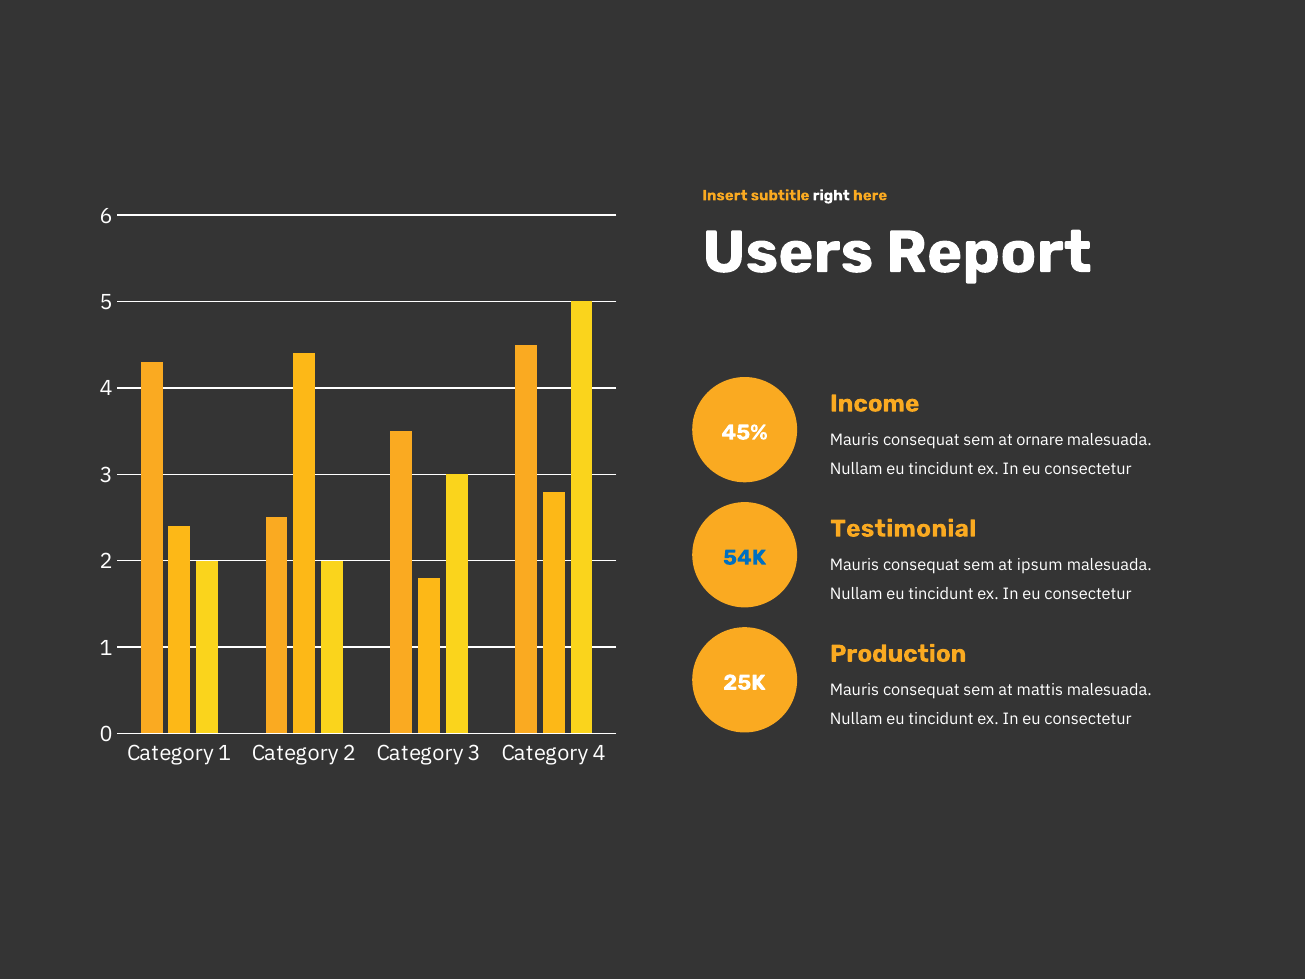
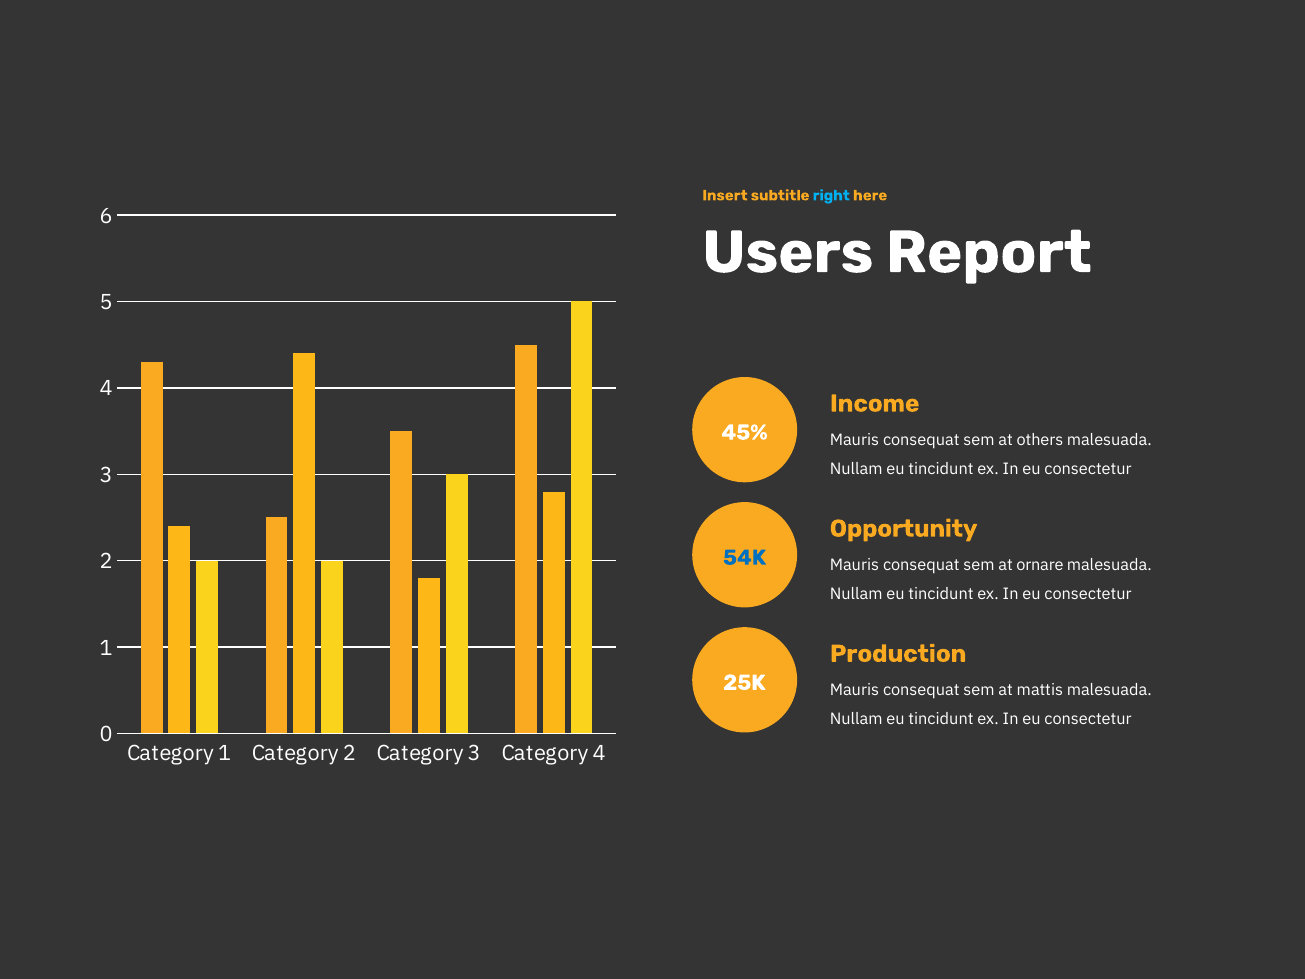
right colour: white -> light blue (831, 195)
ornare: ornare -> others (1040, 440)
Testimonial: Testimonial -> Opportunity (904, 528)
ipsum: ipsum -> ornare (1040, 565)
